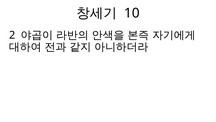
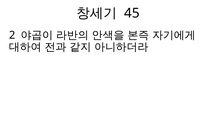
10: 10 -> 45 (132, 13)
